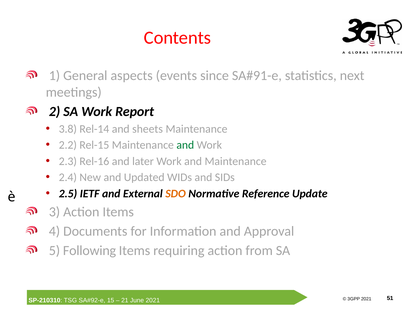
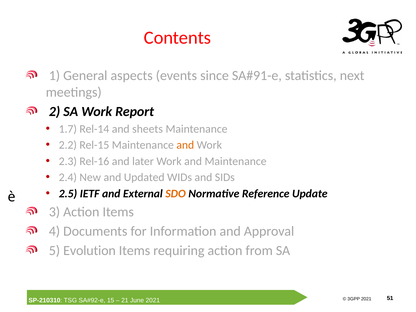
3.8: 3.8 -> 1.7 (68, 129)
and colour: green -> orange (185, 145)
Following: Following -> Evolution (89, 251)
